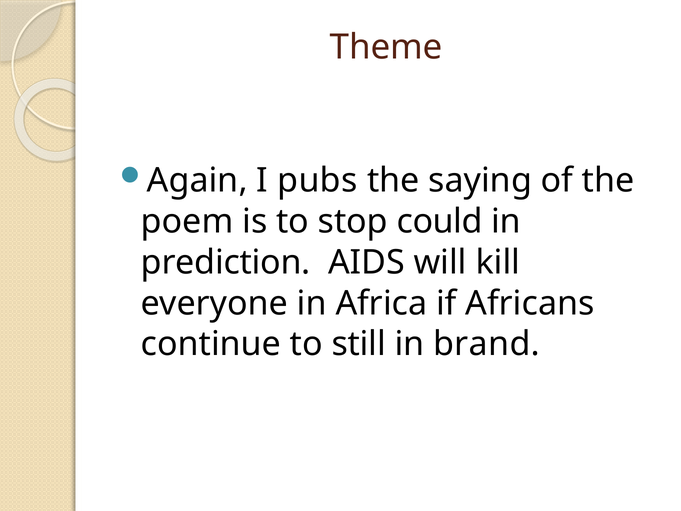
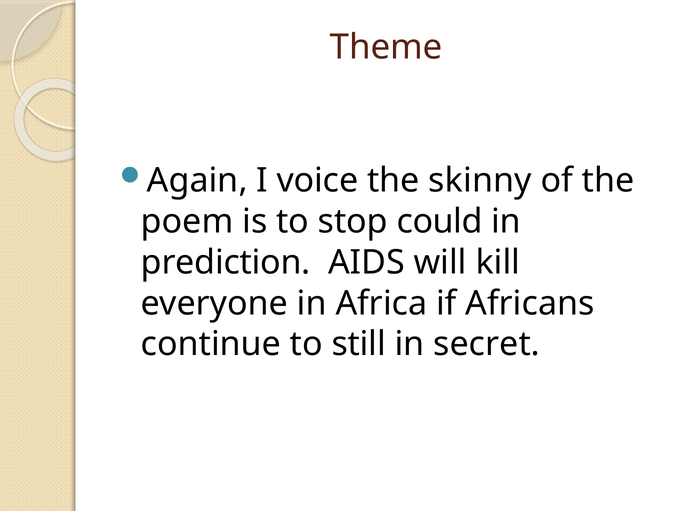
pubs: pubs -> voice (318, 181)
saying: saying -> skinny (480, 181)
brand: brand -> secret (487, 344)
